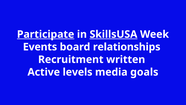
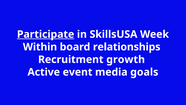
SkillsUSA underline: present -> none (113, 34)
Events: Events -> Within (40, 47)
written: written -> growth (126, 59)
levels: levels -> event (78, 72)
